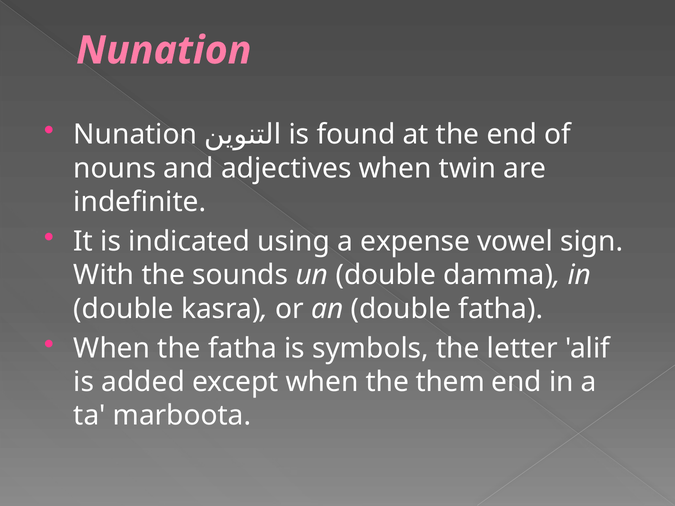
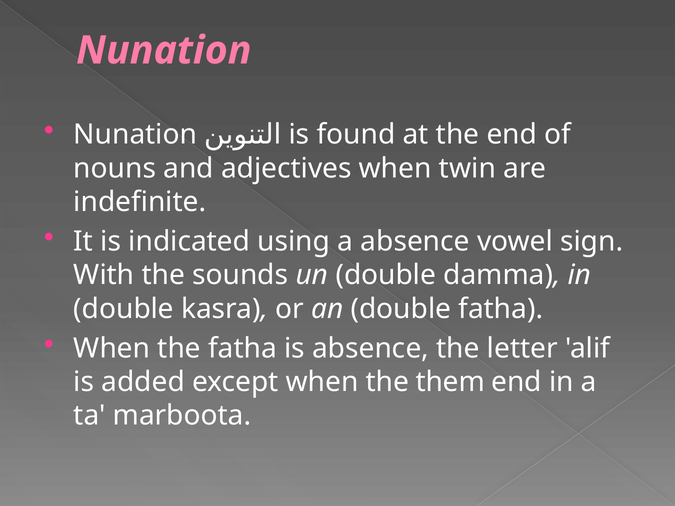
a expense: expense -> absence (415, 242)
is symbols: symbols -> absence (371, 348)
